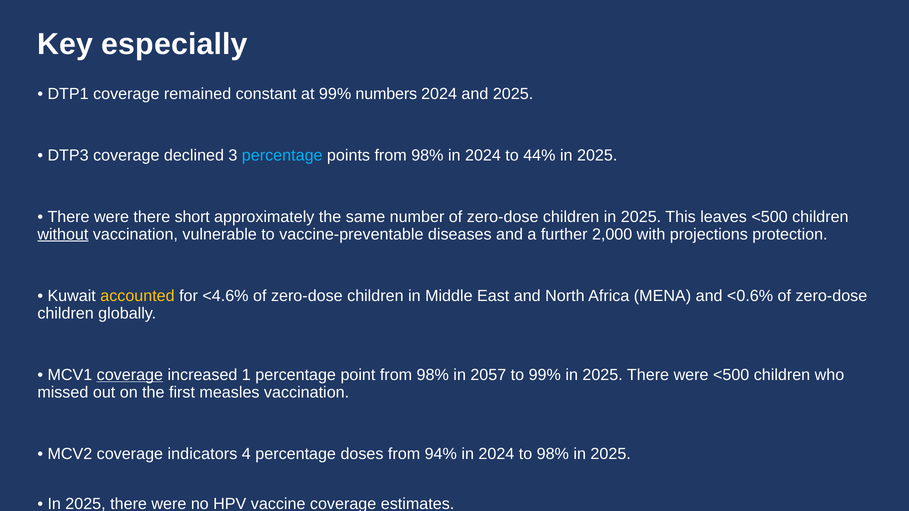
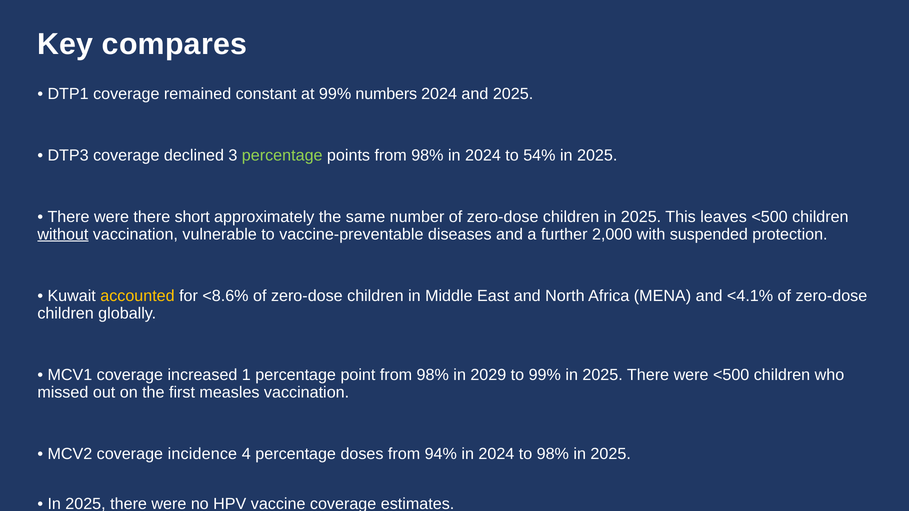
especially: especially -> compares (174, 44)
percentage colour: light blue -> light green (282, 155)
44%: 44% -> 54% (539, 155)
projections: projections -> suspended (709, 234)
<4.6%: <4.6% -> <8.6% (226, 296)
<0.6%: <0.6% -> <4.1% (750, 296)
coverage underline: present -> none (130, 375)
2057: 2057 -> 2029 (488, 375)
indicators: indicators -> incidence (202, 454)
